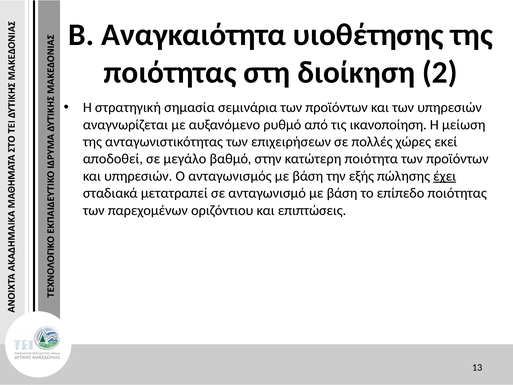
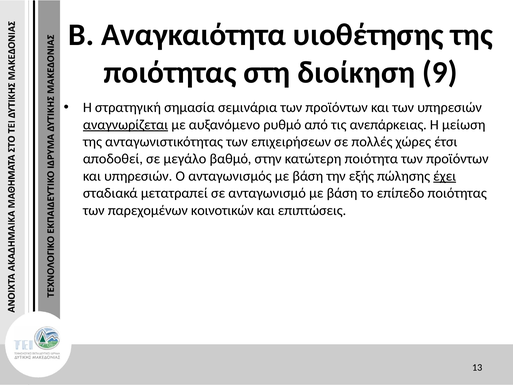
2: 2 -> 9 (440, 72)
αναγνωρίζεται underline: none -> present (126, 125)
ικανοποίηση: ικανοποίηση -> ανεπάρκειας (388, 125)
εκεί: εκεί -> έτσι (446, 142)
οριζόντιου: οριζόντιου -> κοινοτικών (222, 210)
